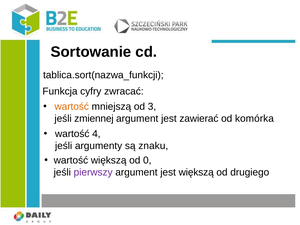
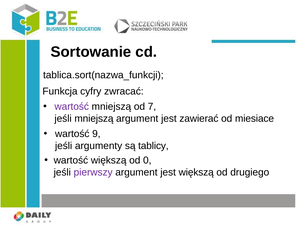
wartość colour: orange -> purple (72, 107)
3: 3 -> 7 (152, 107)
jeśli zmiennej: zmiennej -> mniejszą (94, 119)
komórka: komórka -> miesiace (255, 119)
4: 4 -> 9 (96, 134)
znaku: znaku -> tablicy (153, 146)
